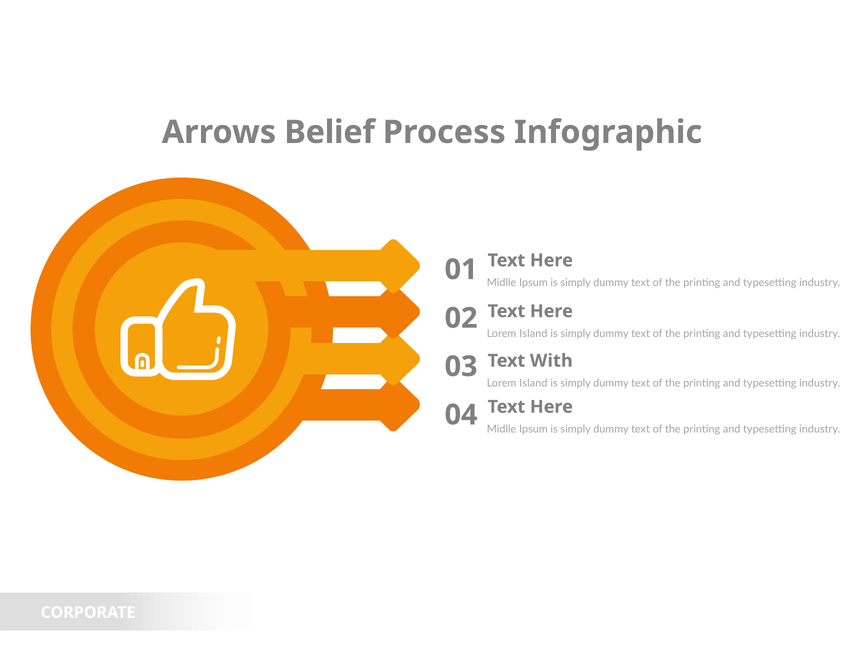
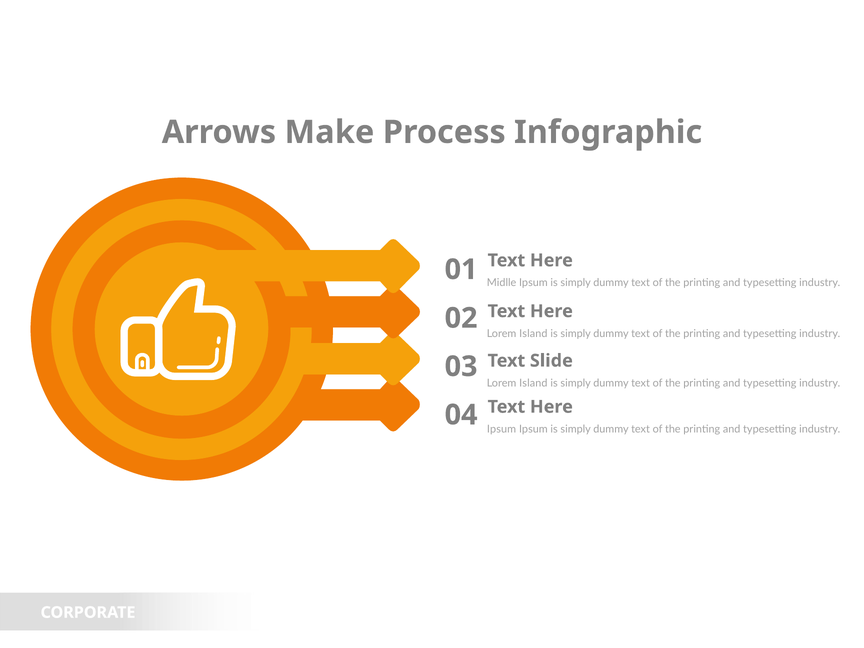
Belief: Belief -> Make (329, 132)
With: With -> Slide (551, 361)
Midlle: Midlle -> Ipsum (502, 429)
